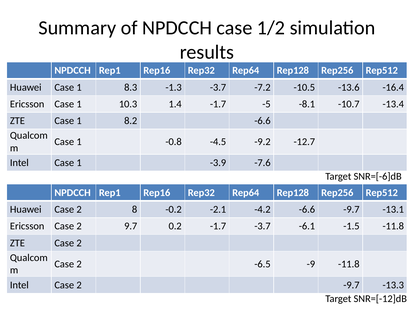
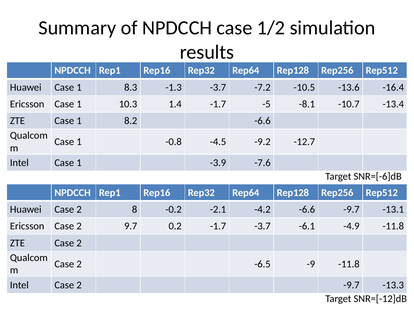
-1.5: -1.5 -> -4.9 (351, 227)
